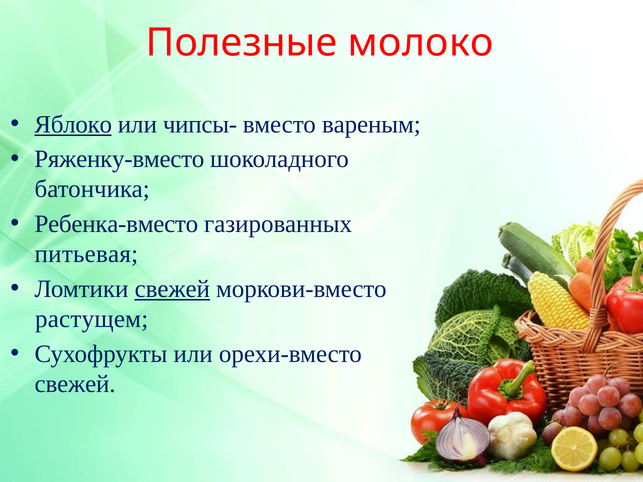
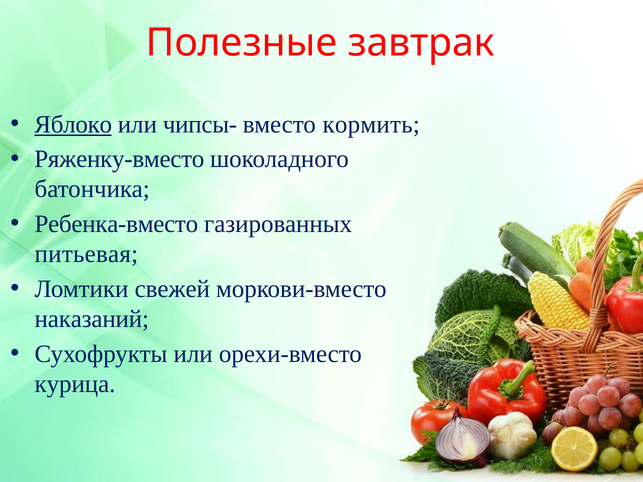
молоко: молоко -> завтрак (421, 43)
вареным: вареным -> кормить (371, 124)
свежей underline: present -> none (172, 289)
растущем: растущем -> наказаний (92, 319)
свежей: свежей -> курица (75, 384)
